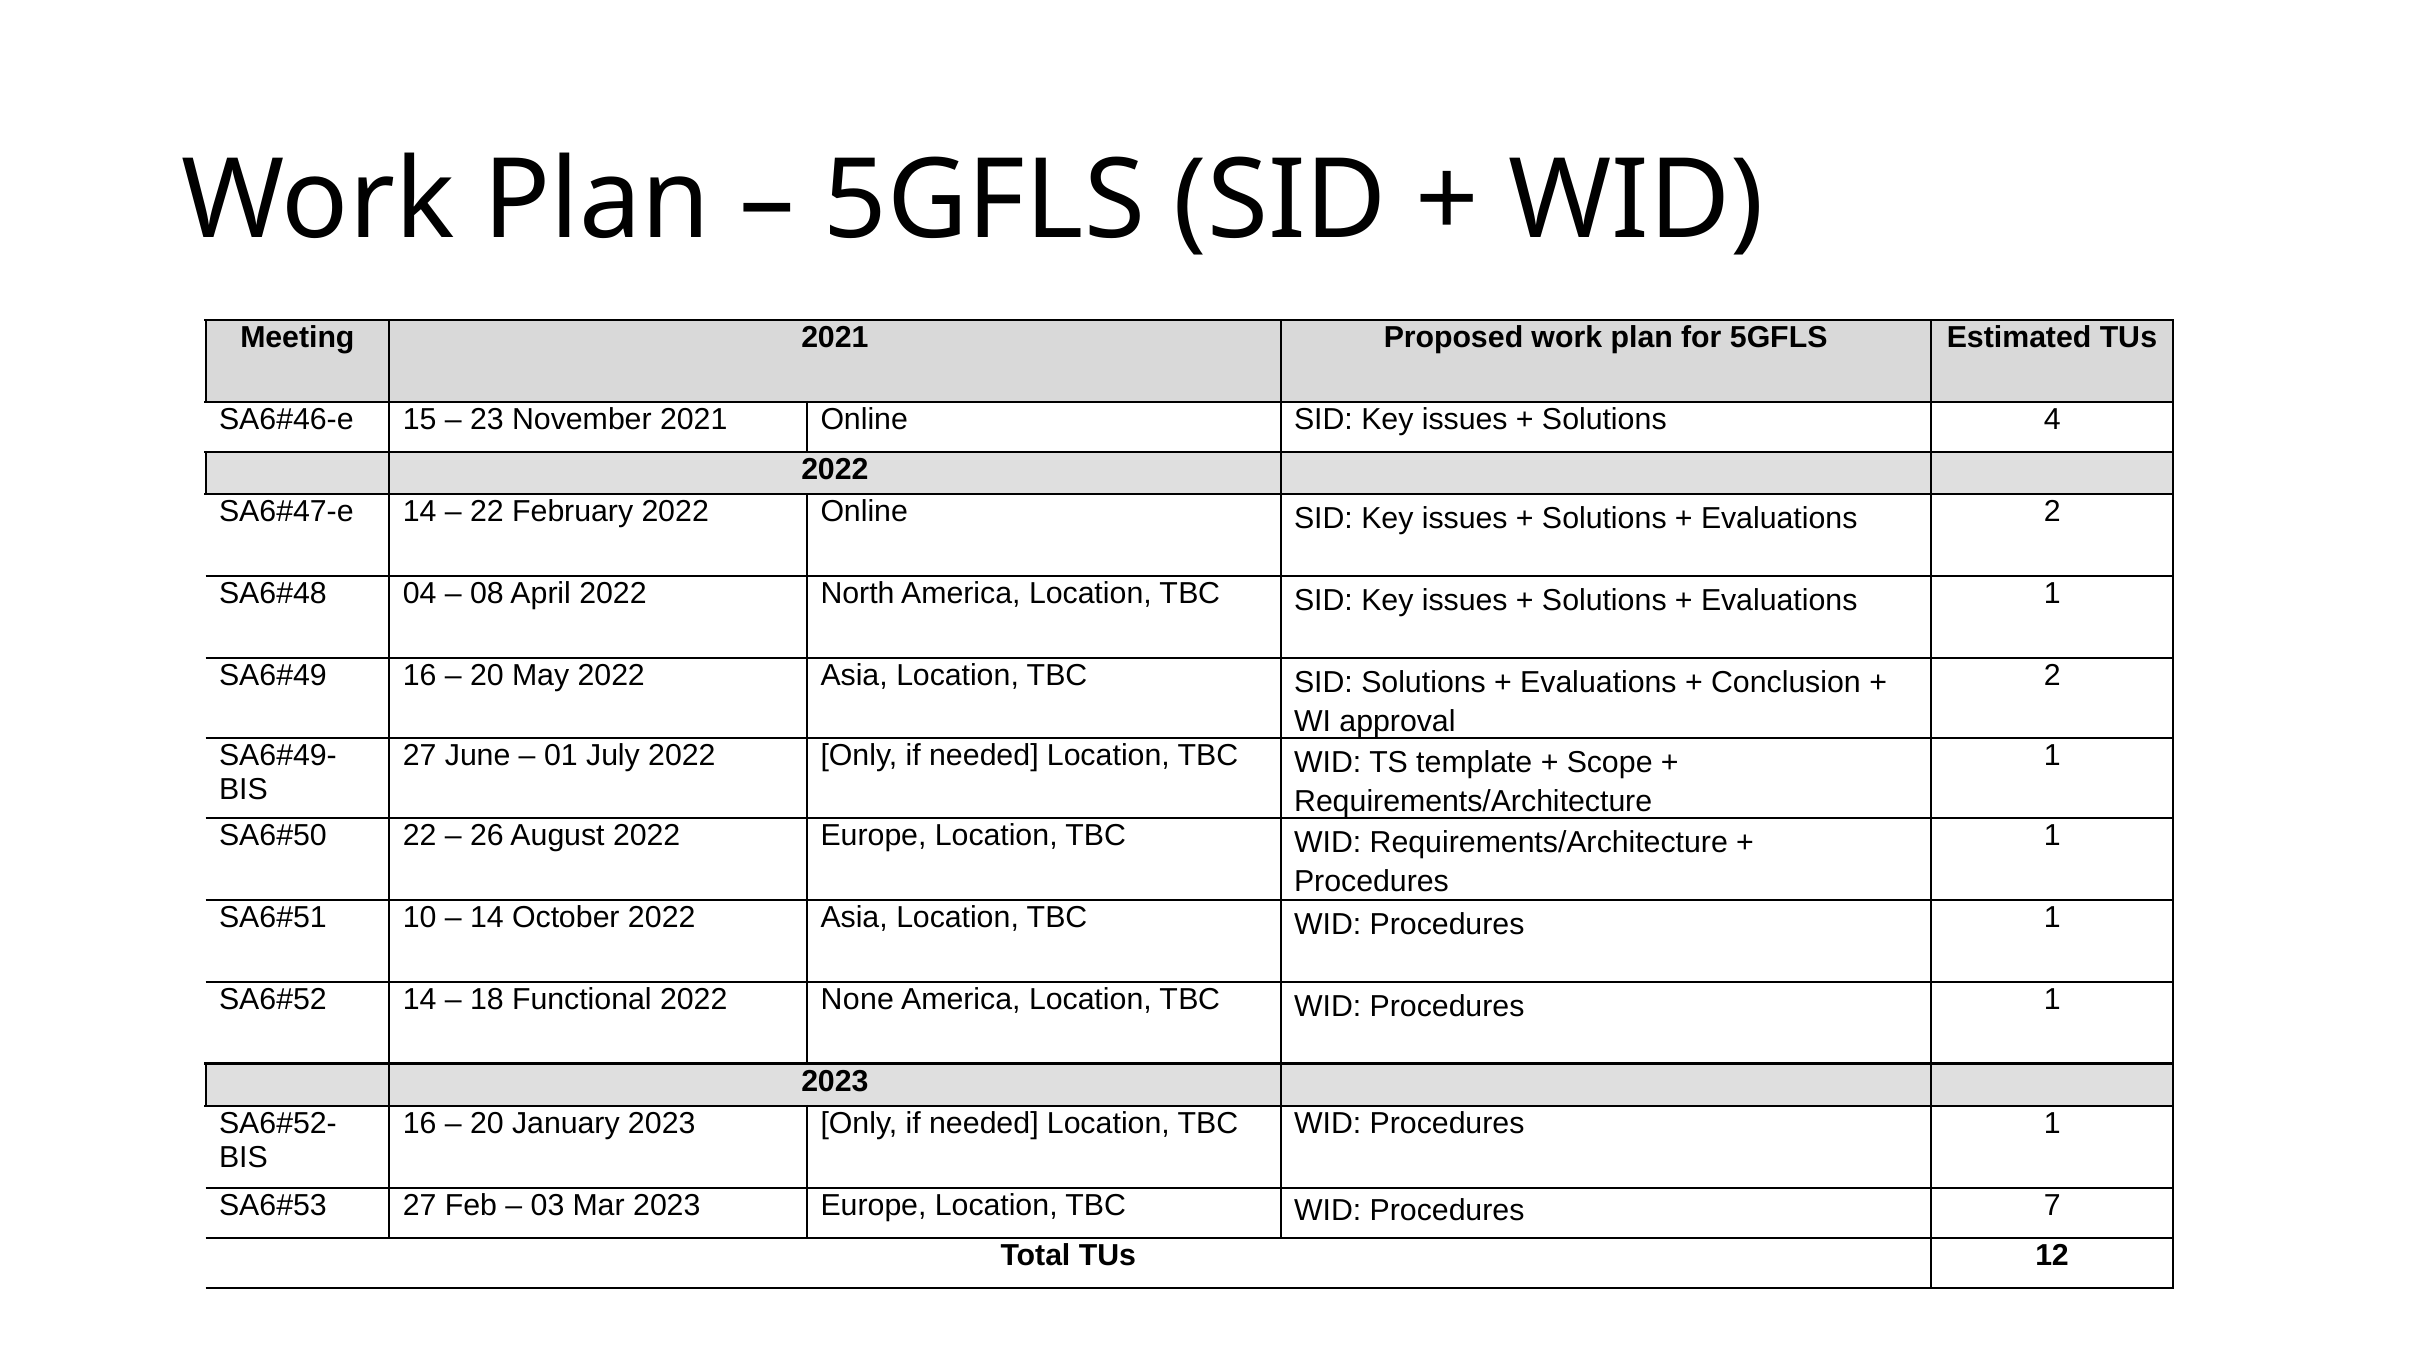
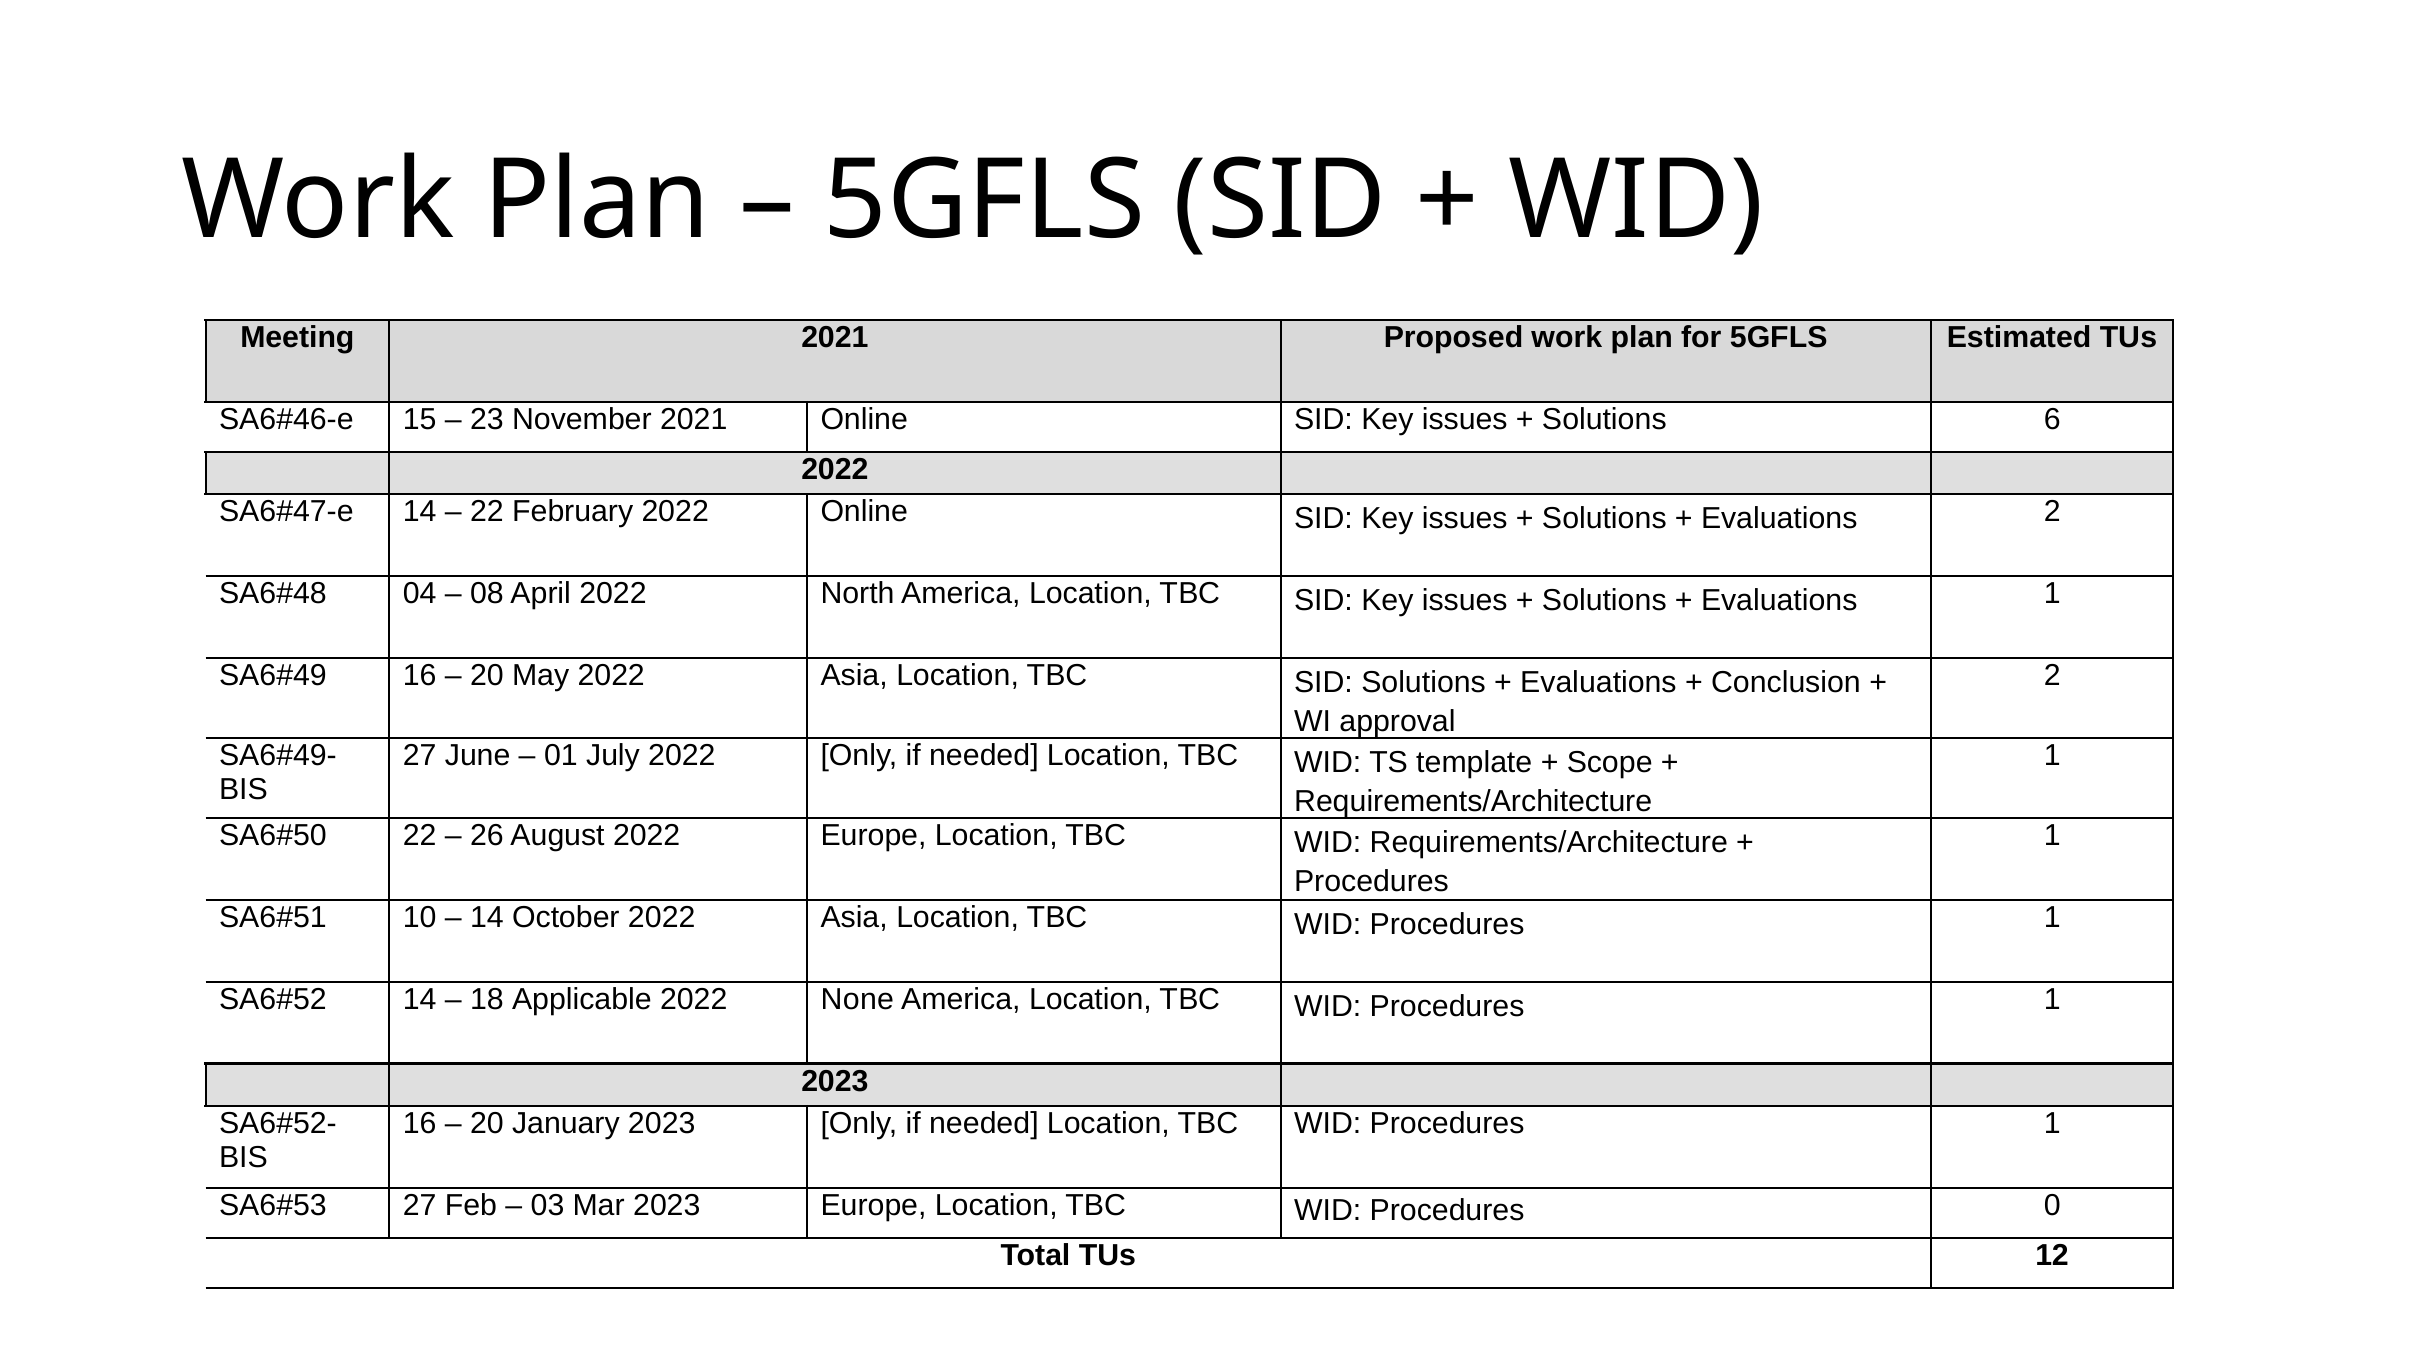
4: 4 -> 6 (2052, 420)
Functional: Functional -> Applicable (582, 999)
7: 7 -> 0 (2052, 1205)
